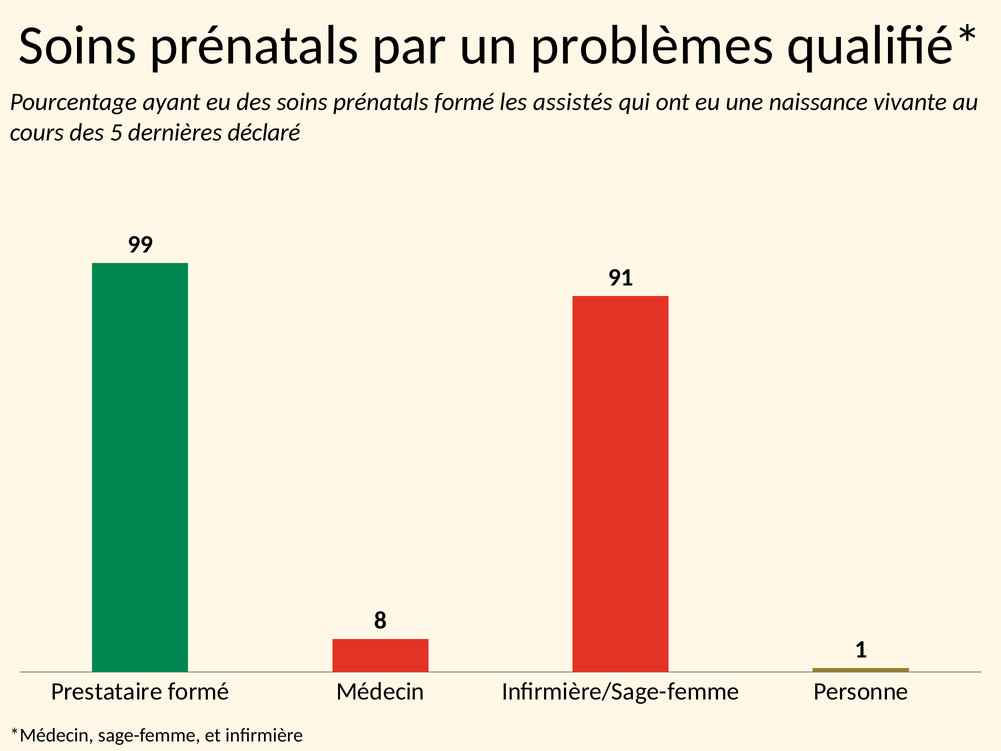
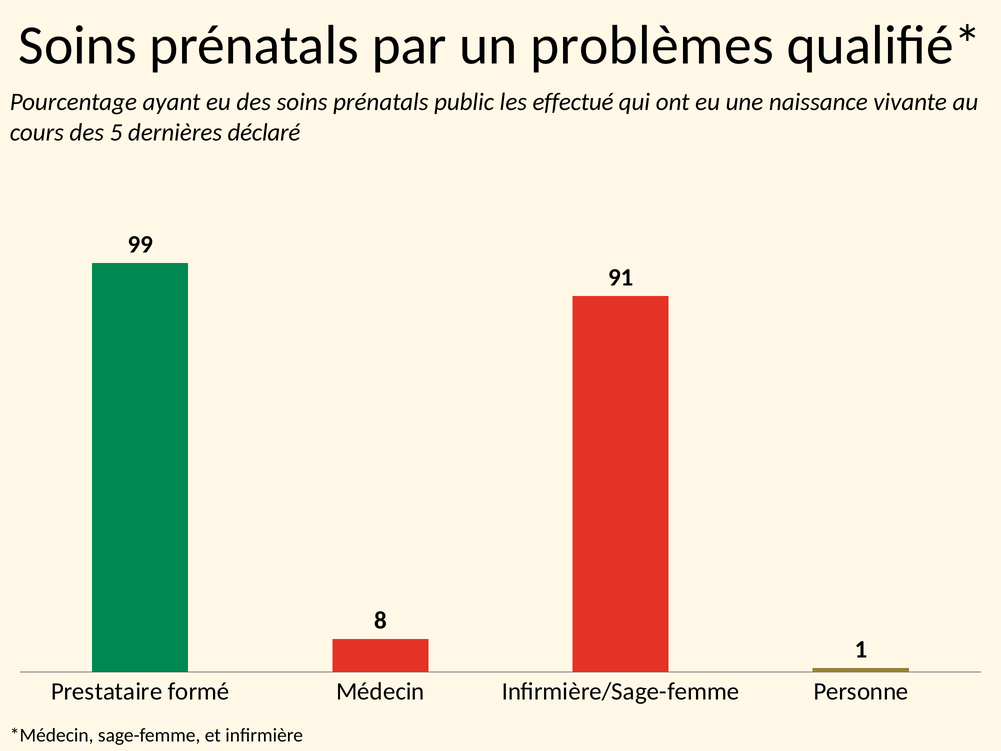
prénatals formé: formé -> public (464, 102)
assistés: assistés -> effectué (573, 102)
